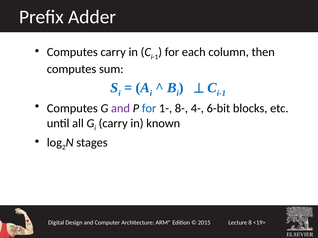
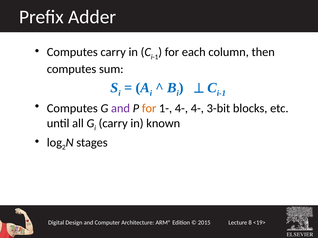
for colour: blue -> orange (149, 109)
1- 8-: 8- -> 4- (181, 109)
6-bit: 6-bit -> 3-bit (218, 109)
